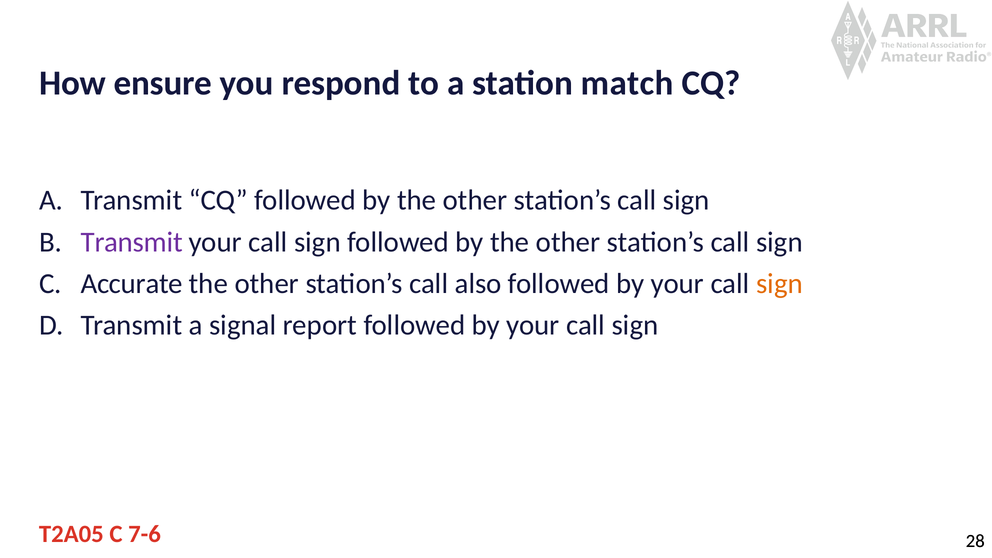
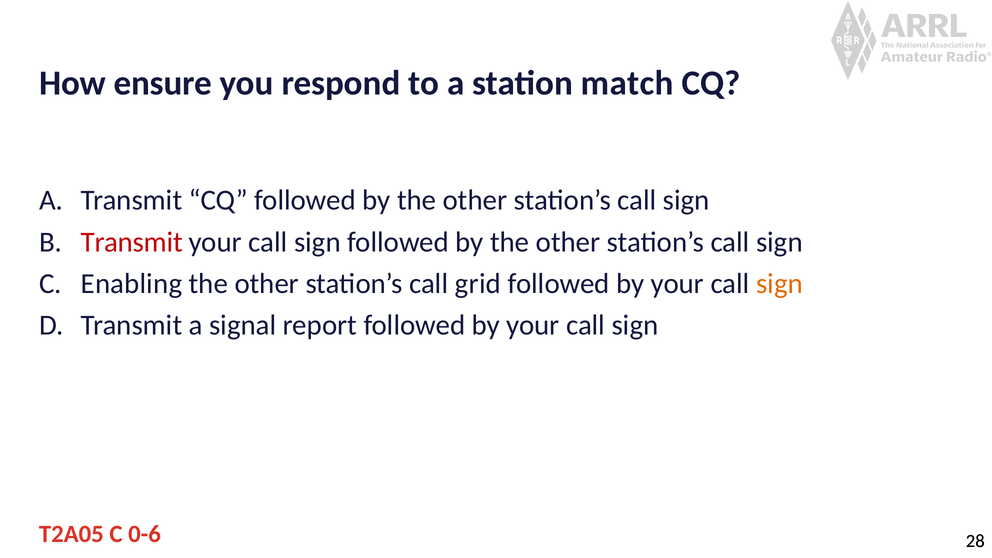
Transmit colour: purple -> red (132, 242)
Accurate: Accurate -> Enabling (132, 284)
also: also -> grid (478, 284)
7-6: 7-6 -> 0-6 (145, 534)
